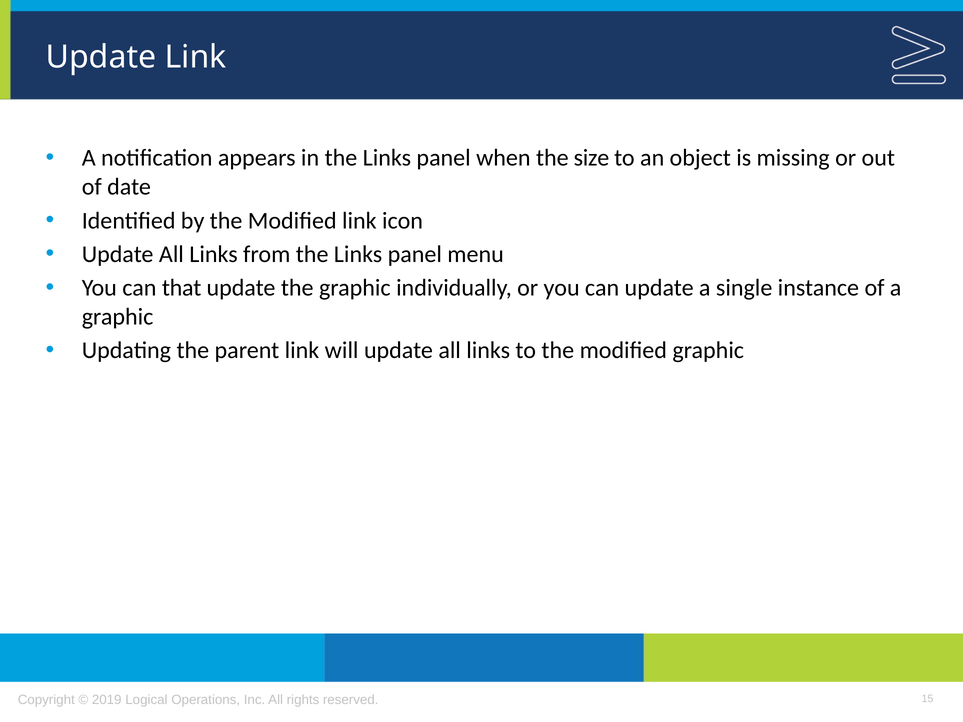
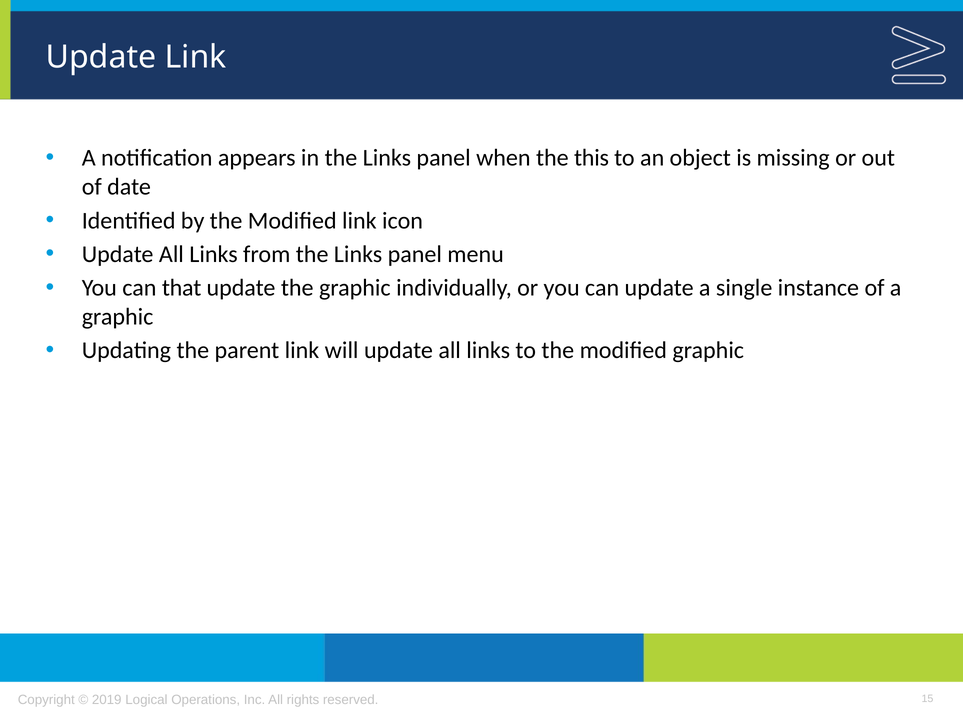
size: size -> this (591, 158)
